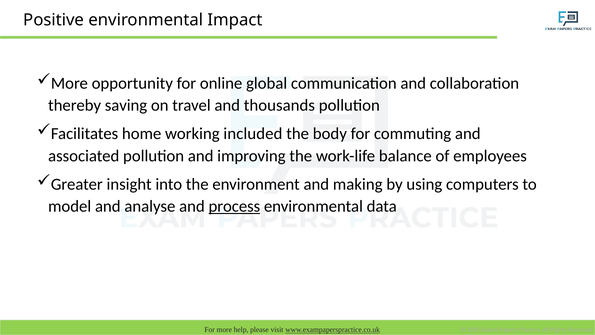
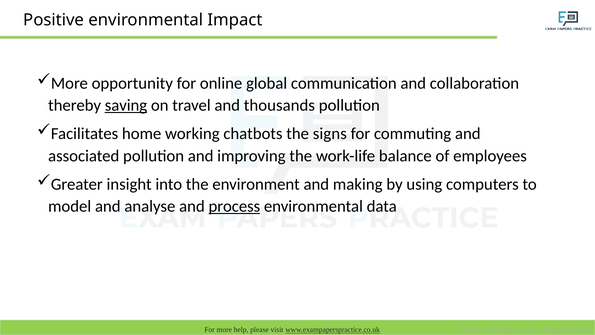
saving underline: none -> present (126, 105)
included: included -> chatbots (253, 134)
body: body -> signs (330, 134)
